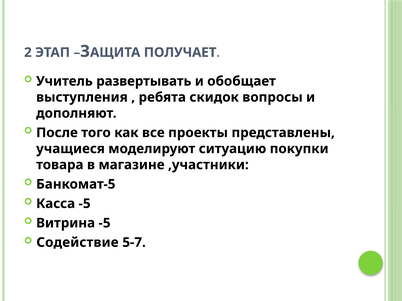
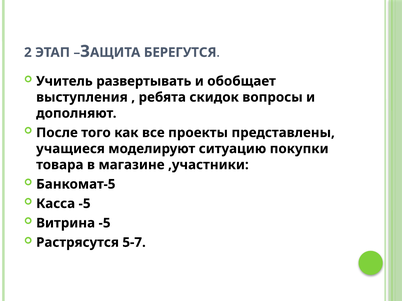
ПОЛУЧАЕТ: ПОЛУЧАЕТ -> БЕРЕГУТСЯ (180, 53)
Содействие: Содействие -> Растрясутся (78, 243)
